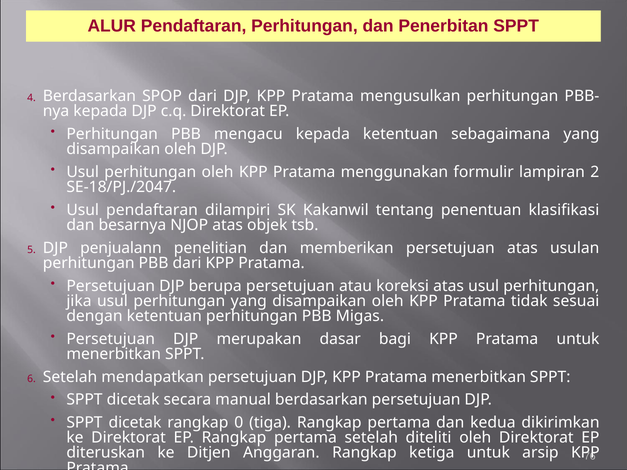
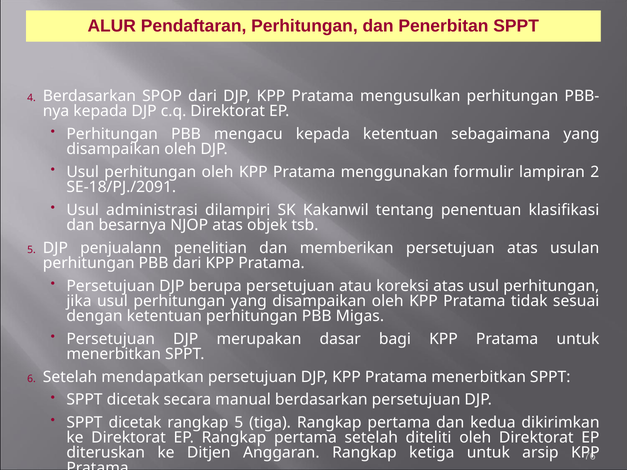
SE-18/PJ./2047: SE-18/PJ./2047 -> SE-18/PJ./2091 (121, 187)
Usul pendaftaran: pendaftaran -> administrasi (152, 210)
rangkap 0: 0 -> 5 (239, 423)
